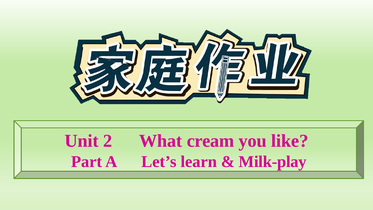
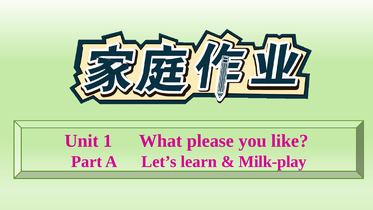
2: 2 -> 1 (108, 141)
cream: cream -> please (210, 141)
